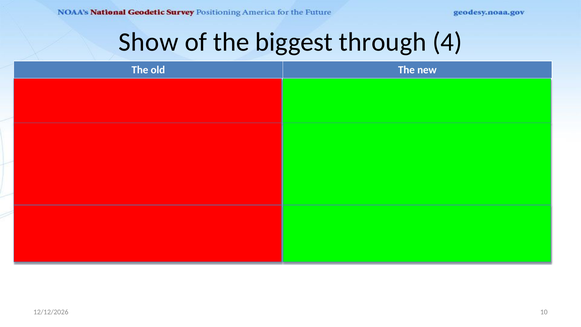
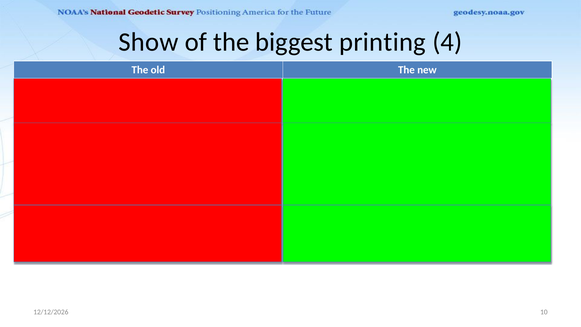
biggest through: through -> printing (382, 42)
